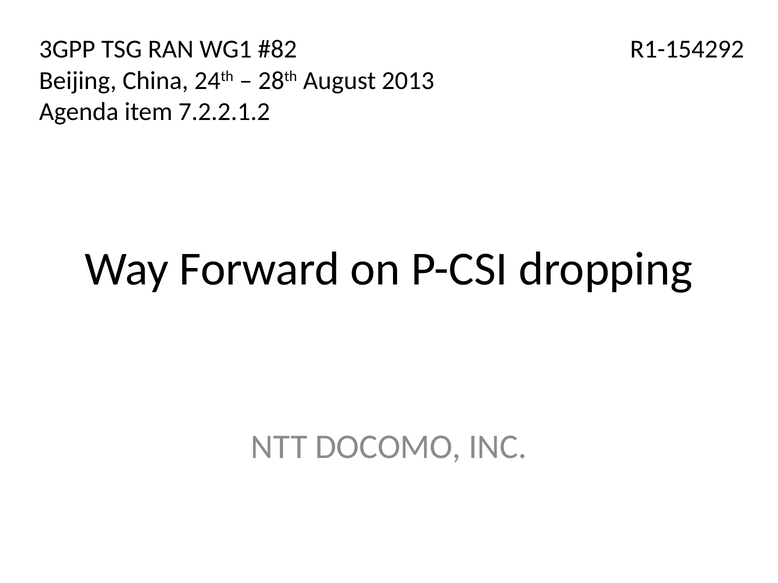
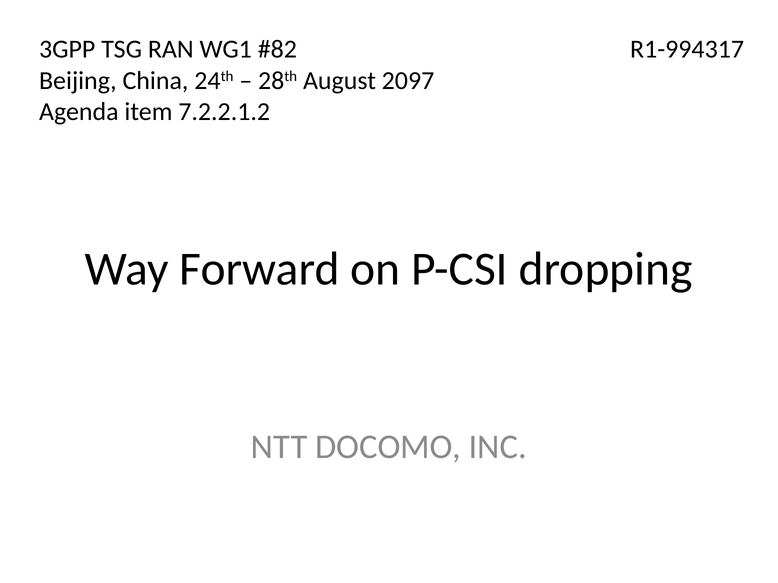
R1-154292: R1-154292 -> R1-994317 (687, 49)
2013: 2013 -> 2097 (408, 81)
